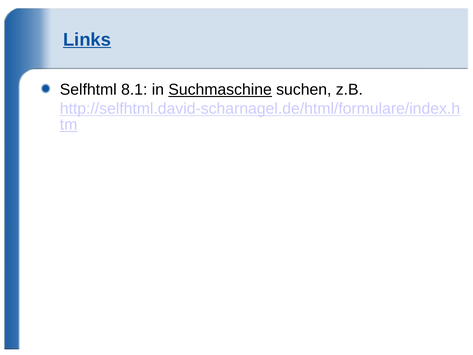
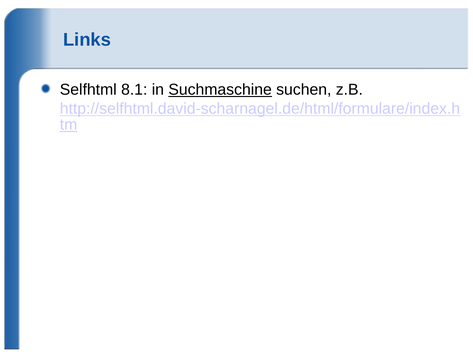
Links underline: present -> none (87, 40)
